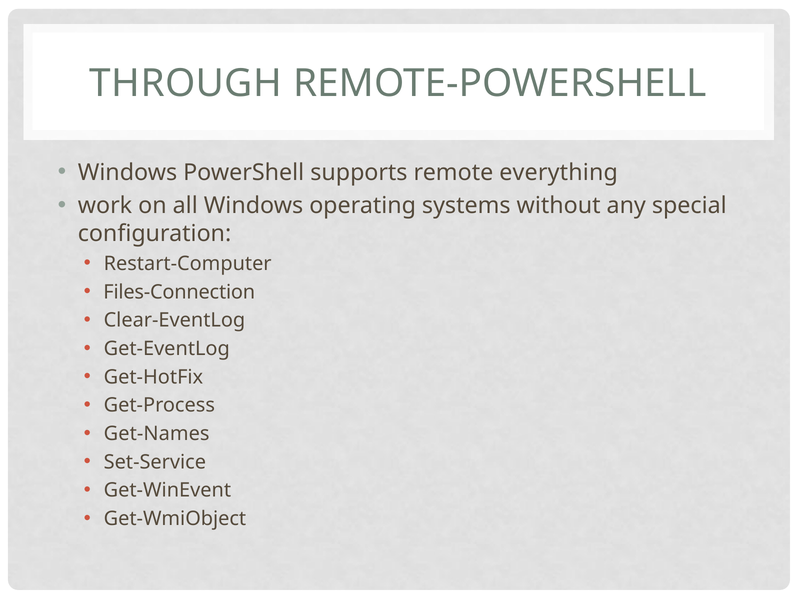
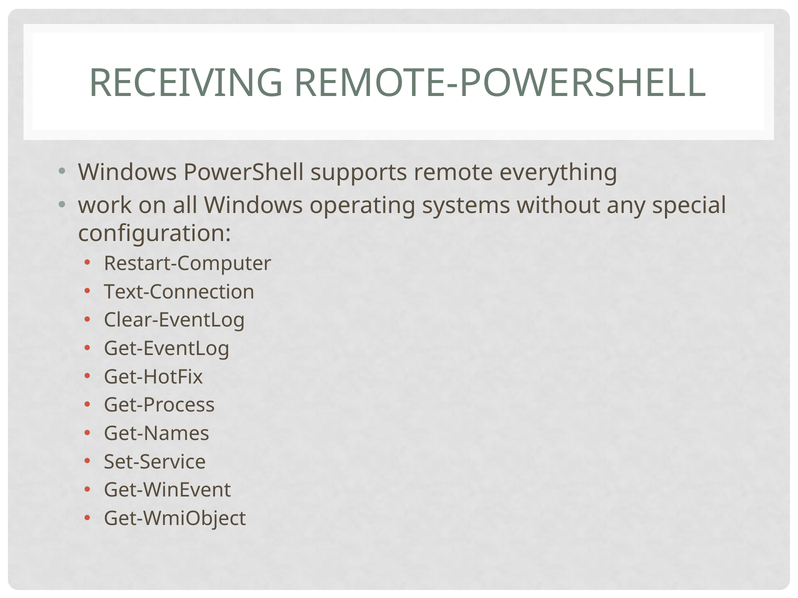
THROUGH: THROUGH -> RECEIVING (186, 84)
Files-Connection: Files-Connection -> Text-Connection (179, 292)
